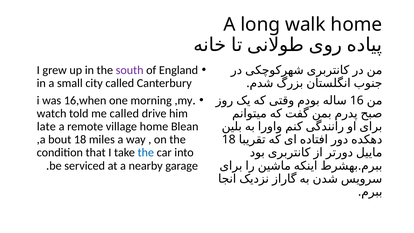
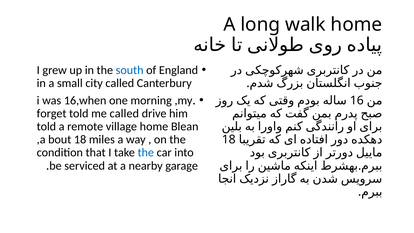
south colour: purple -> blue (130, 70)
watch: watch -> forget (52, 113)
late: late -> told (46, 126)
